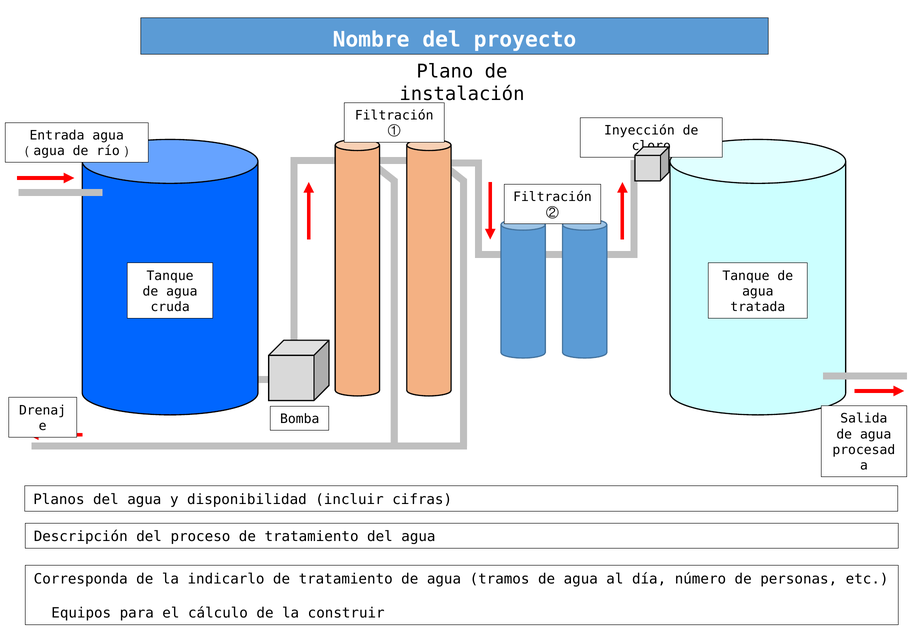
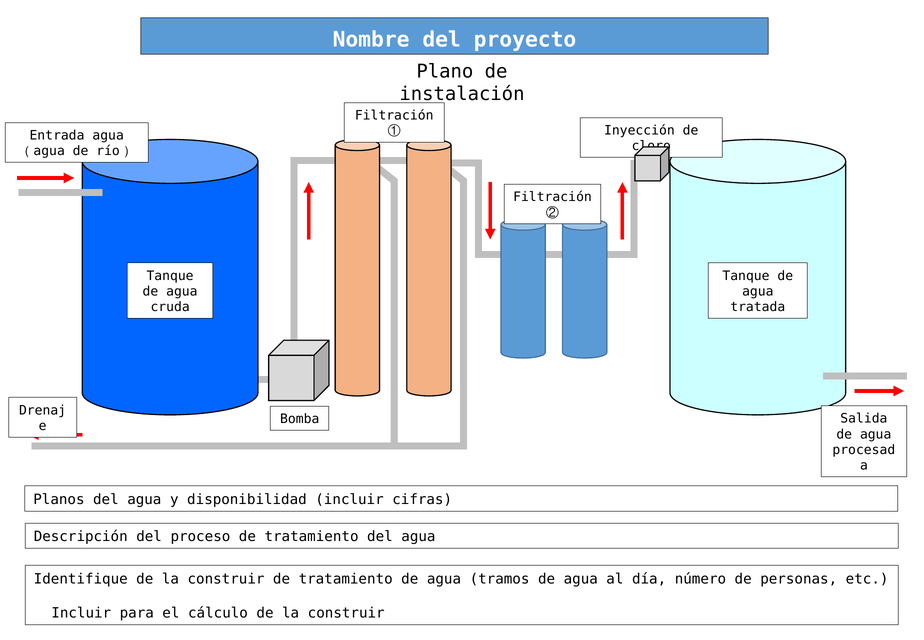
Corresponda: Corresponda -> Identifique (81, 579)
indicarlo: indicarlo -> construir (226, 579)
Equipos: Equipos -> Incluir (81, 613)
